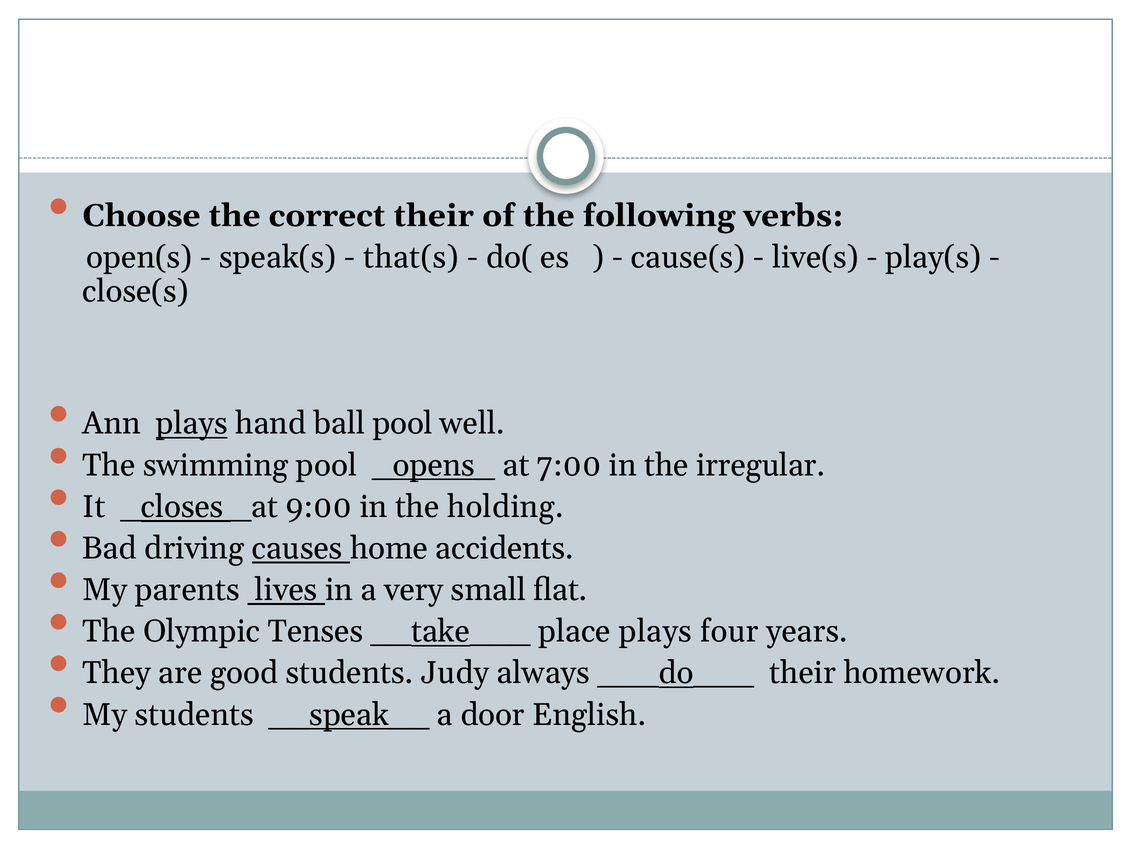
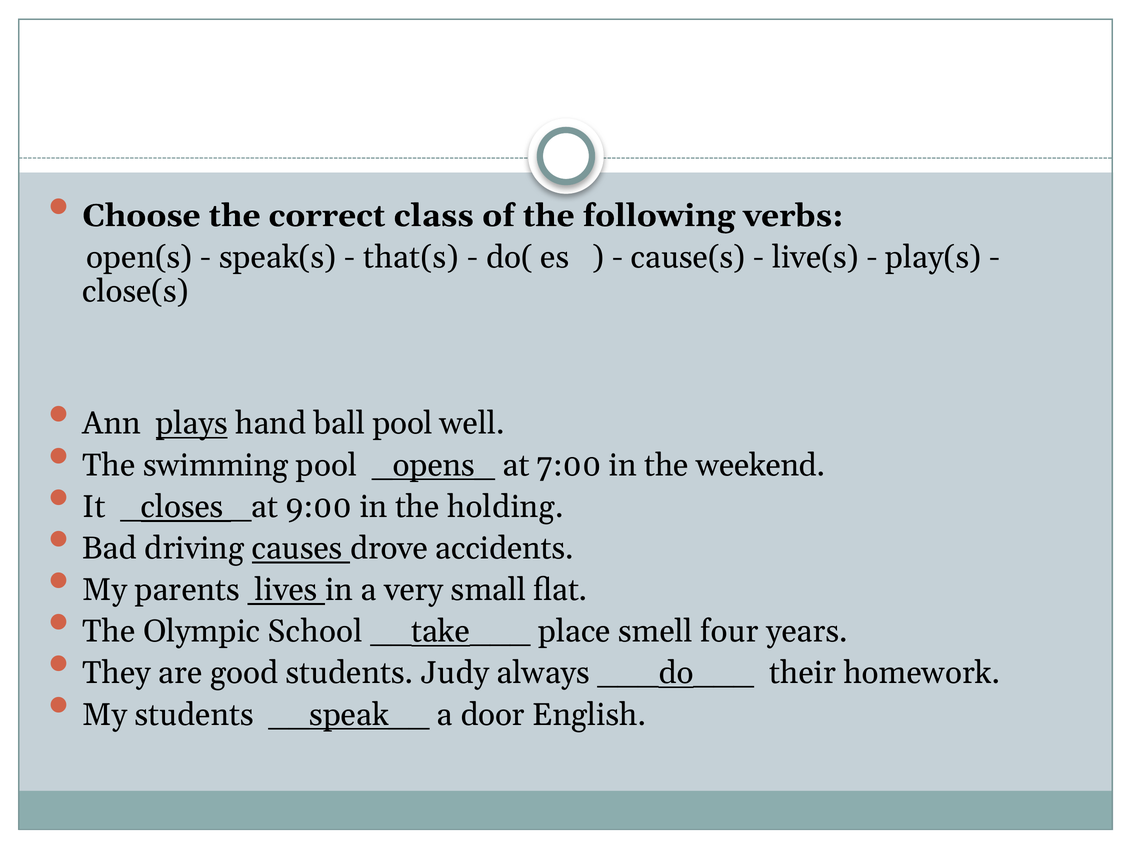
correct their: their -> class (434, 216)
irregular: irregular -> weekend (761, 465)
home: home -> drove (389, 548)
Tenses: Tenses -> School (315, 631)
place plays: plays -> smell (656, 631)
